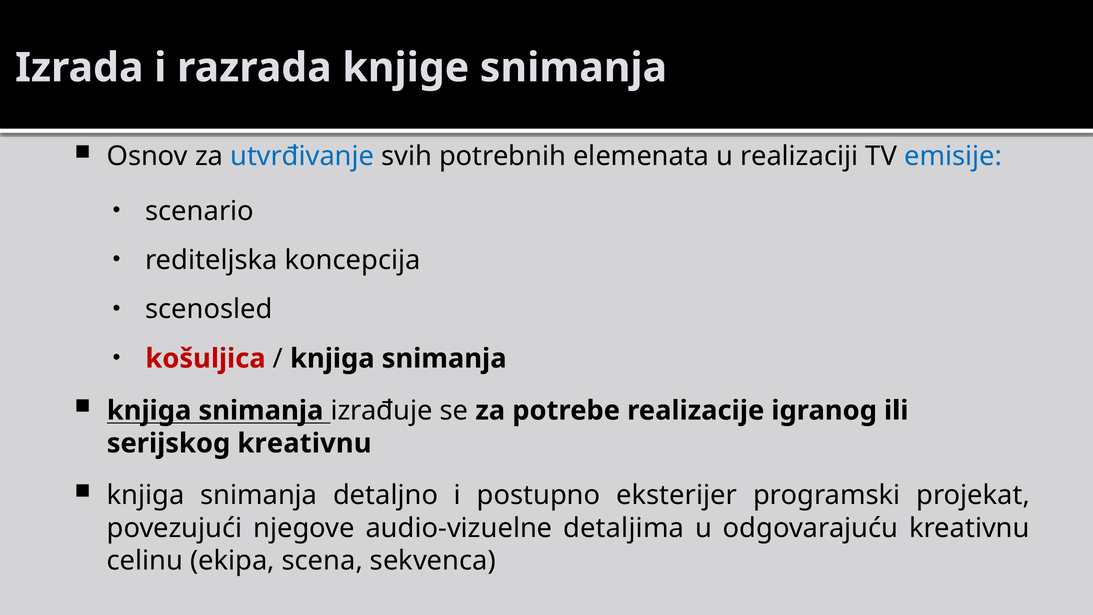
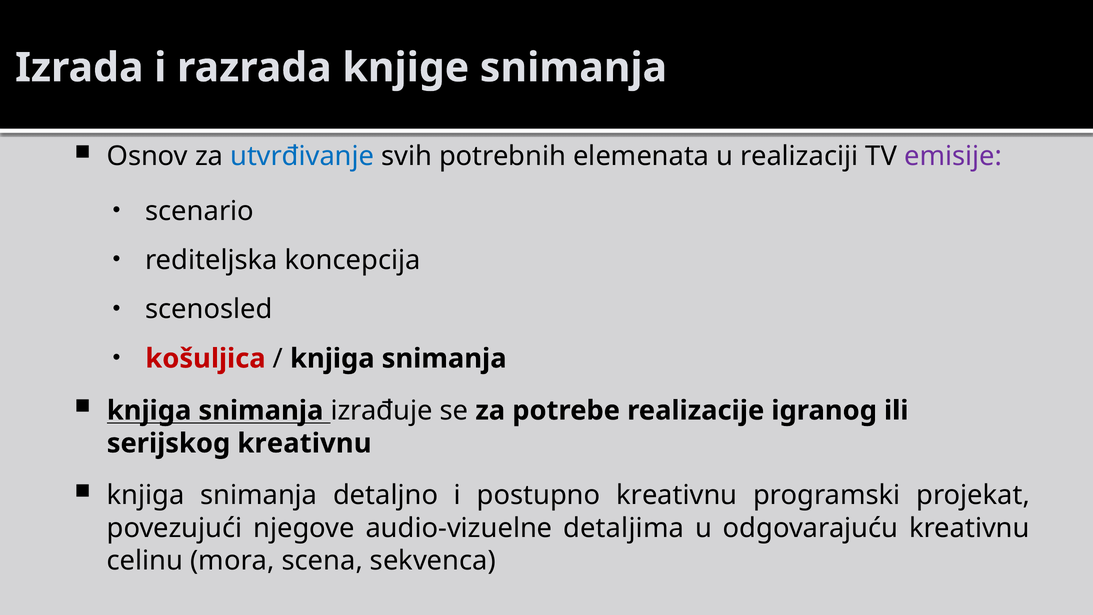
emisije colour: blue -> purple (953, 156)
postupno eksterijer: eksterijer -> kreativnu (677, 495)
ekipa: ekipa -> mora (232, 561)
